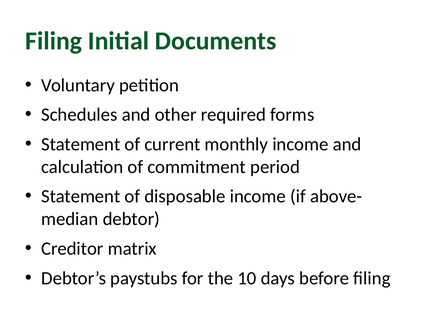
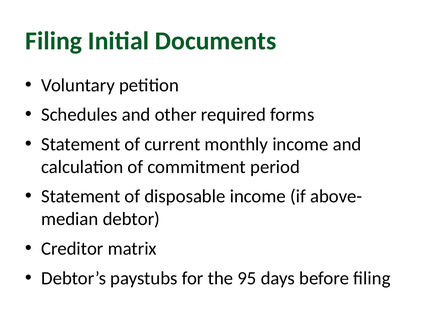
10: 10 -> 95 (247, 278)
